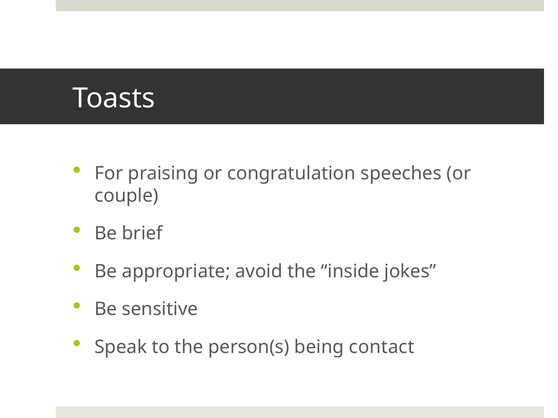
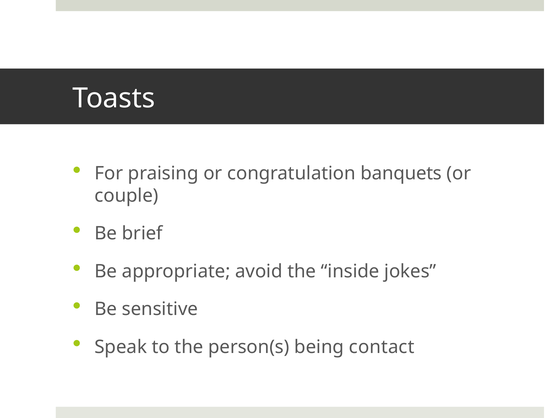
speeches: speeches -> banquets (401, 174)
